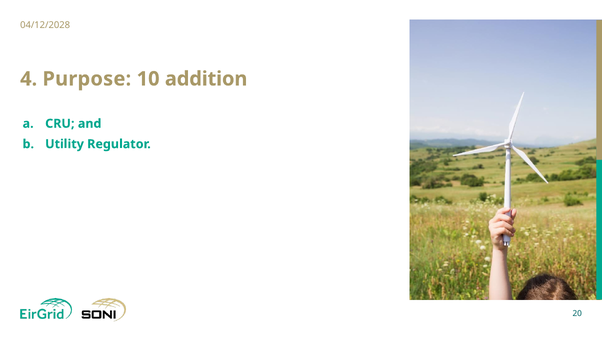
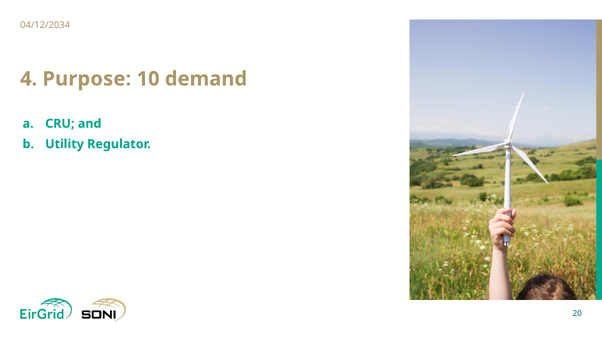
04/12/2028: 04/12/2028 -> 04/12/2034 (45, 25)
addition: addition -> demand (206, 79)
